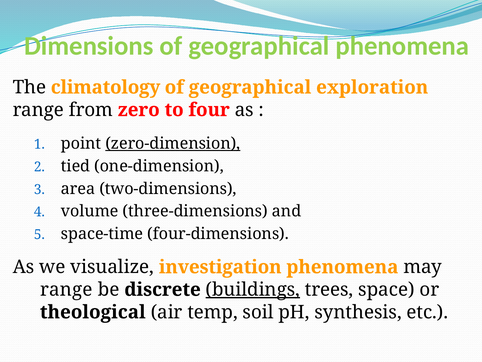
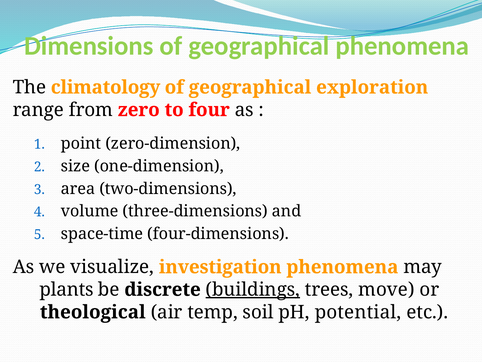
zero-dimension underline: present -> none (173, 143)
tied: tied -> size (76, 166)
range: range -> plants (67, 289)
space: space -> move (386, 289)
synthesis: synthesis -> potential (358, 312)
